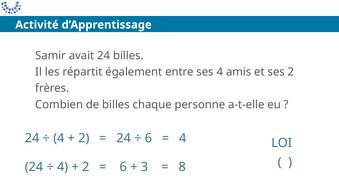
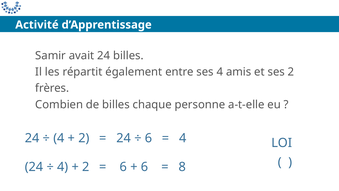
3: 3 -> 6 (144, 167)
